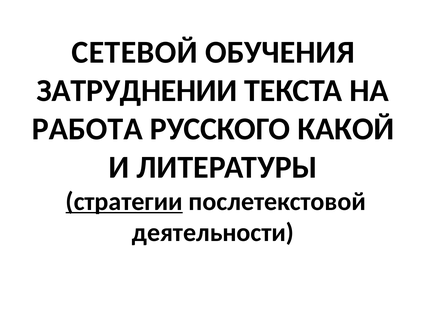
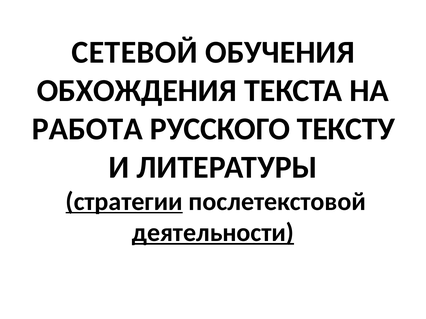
ЗАТРУДНЕНИИ: ЗАТРУДНЕНИИ -> ОБХОЖДЕНИЯ (137, 91)
КАКОЙ: КАКОЙ -> ТЕКСТУ (346, 129)
деятельности underline: none -> present (213, 233)
